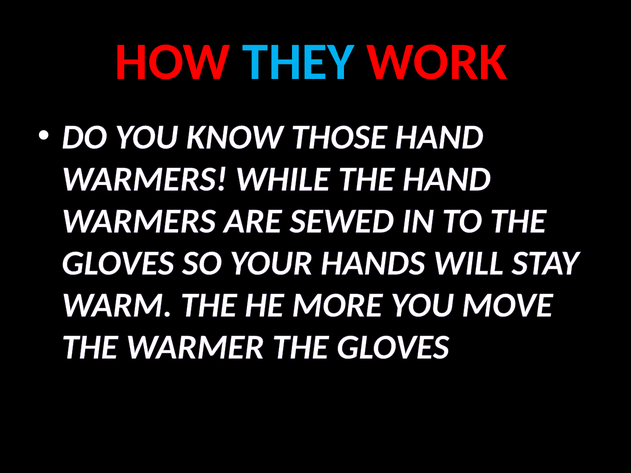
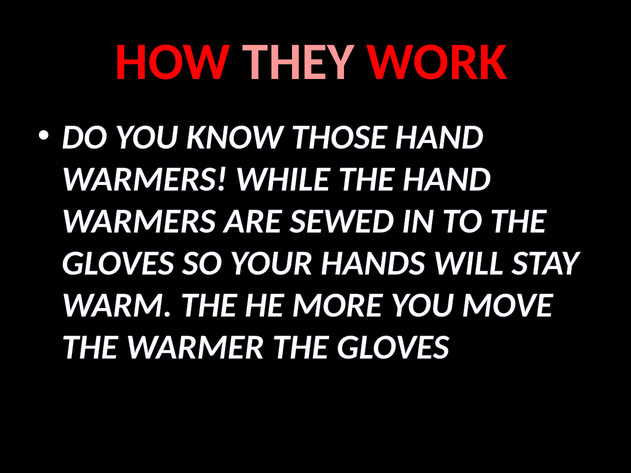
THEY colour: light blue -> pink (299, 62)
